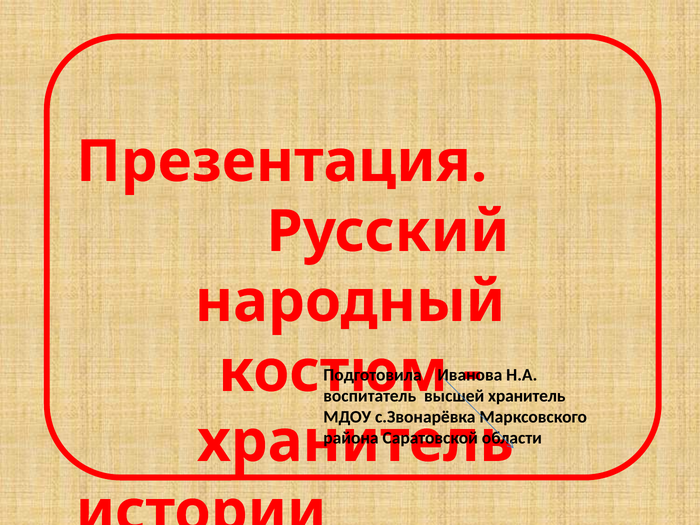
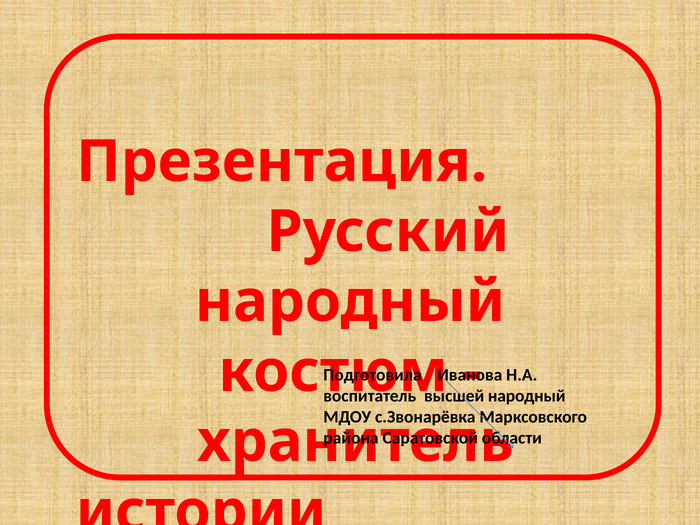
хранитель: хранитель -> народный (527, 396)
